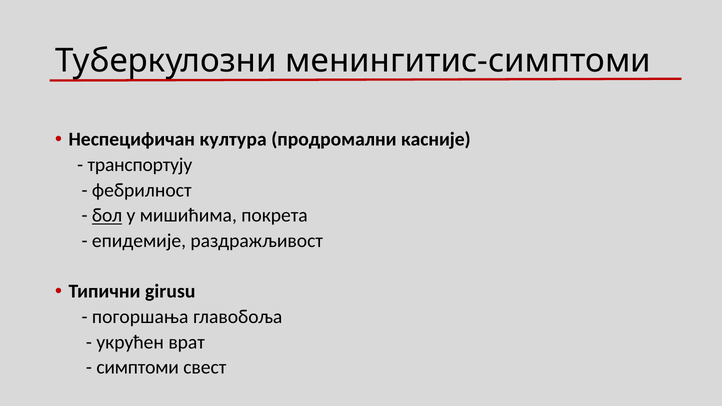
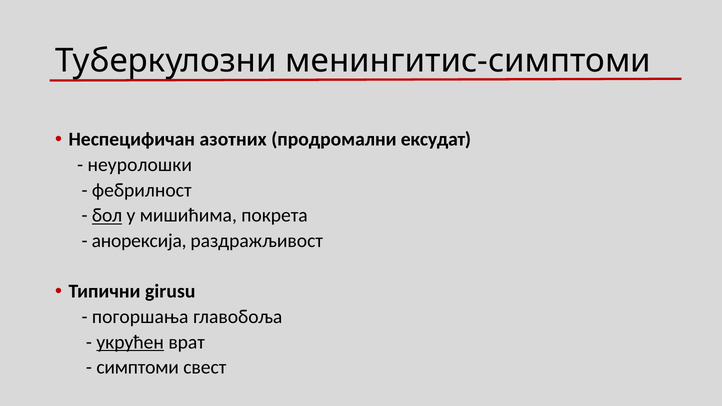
култура: култура -> азотних (233, 140)
касније: касније -> ексудат (436, 140)
транспортују: транспортују -> неуролошки (140, 165)
епидемије: епидемије -> анорексија (139, 241)
укрућен underline: none -> present (130, 342)
